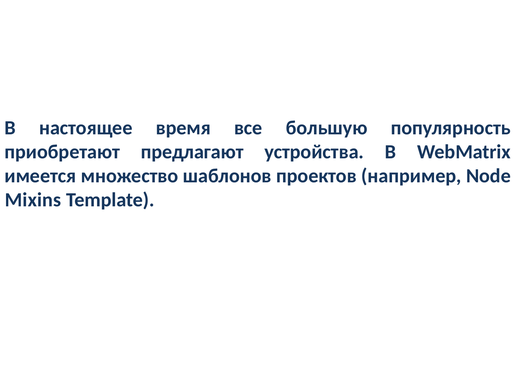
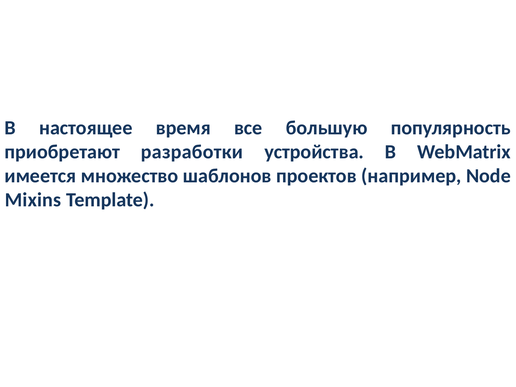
предлагают: предлагают -> разработки (192, 152)
